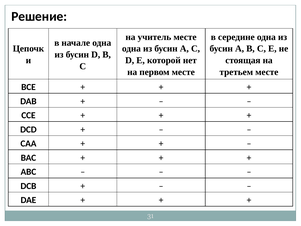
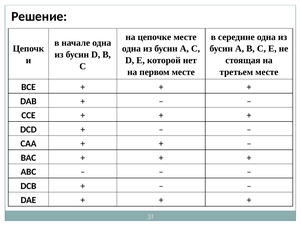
учитель: учитель -> цепочке (154, 37)
